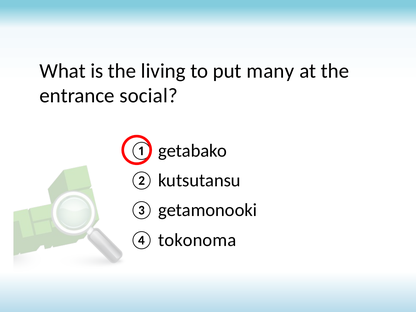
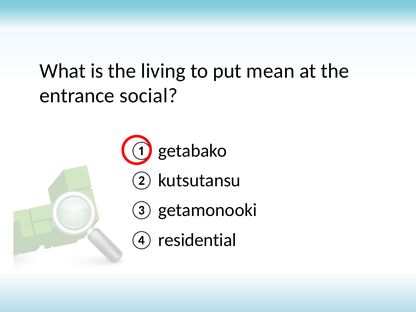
many: many -> mean (270, 71)
tokonoma: tokonoma -> residential (197, 240)
